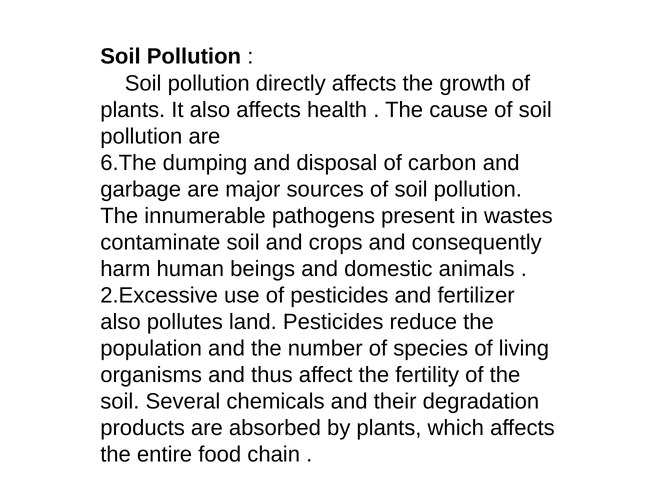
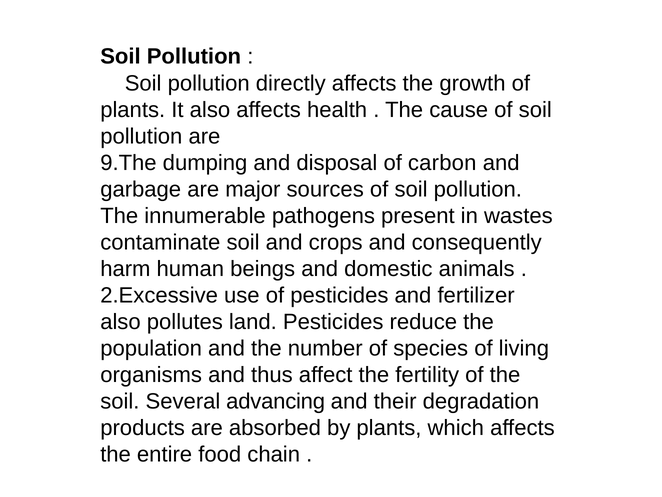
6.The: 6.The -> 9.The (128, 163)
chemicals: chemicals -> advancing (276, 401)
